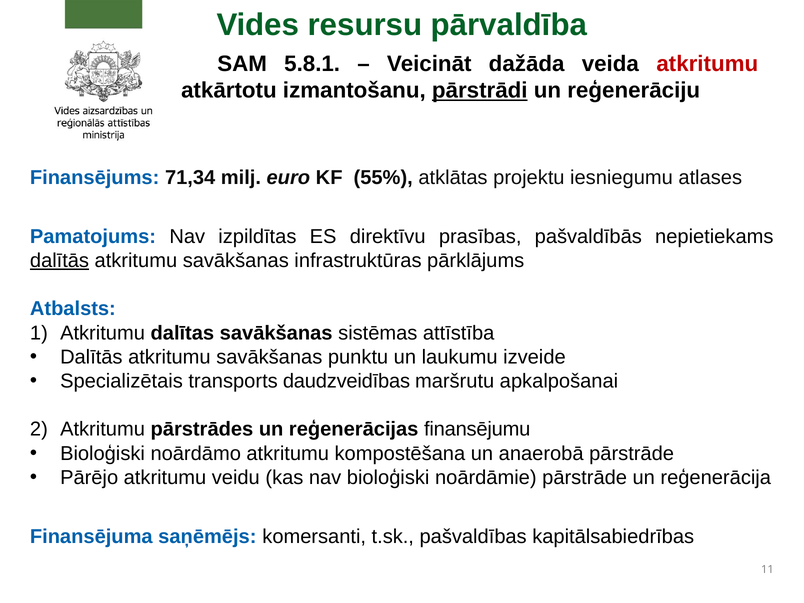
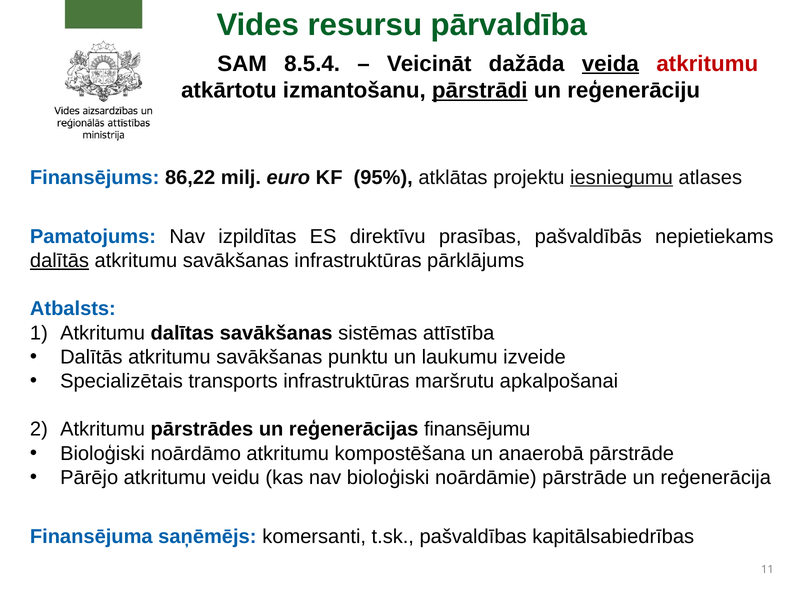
5.8.1: 5.8.1 -> 8.5.4 (312, 64)
veida underline: none -> present (610, 64)
71,34: 71,34 -> 86,22 (190, 177)
55%: 55% -> 95% (383, 177)
iesniegumu underline: none -> present (621, 177)
transports daudzveidības: daudzveidības -> infrastruktūras (346, 381)
